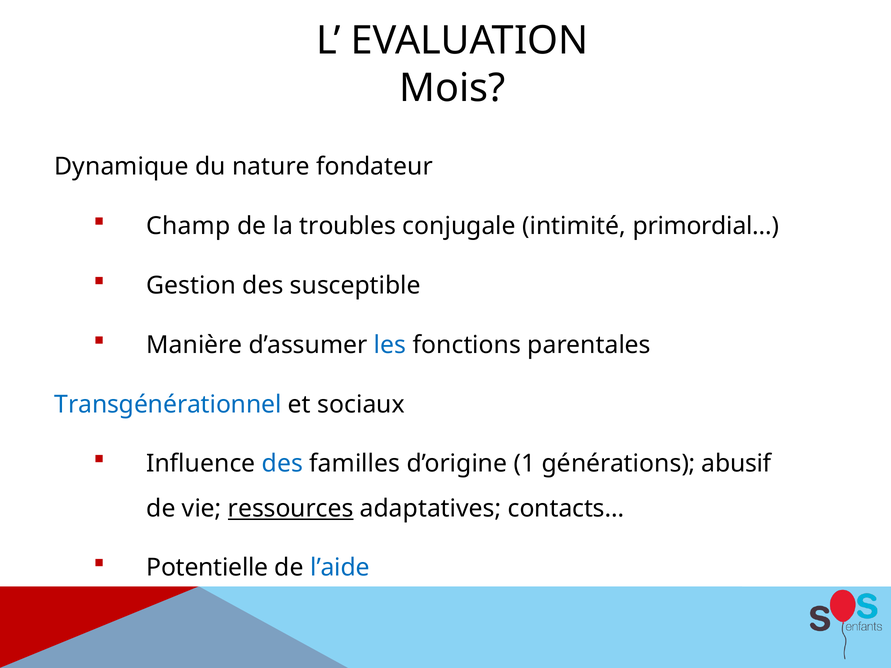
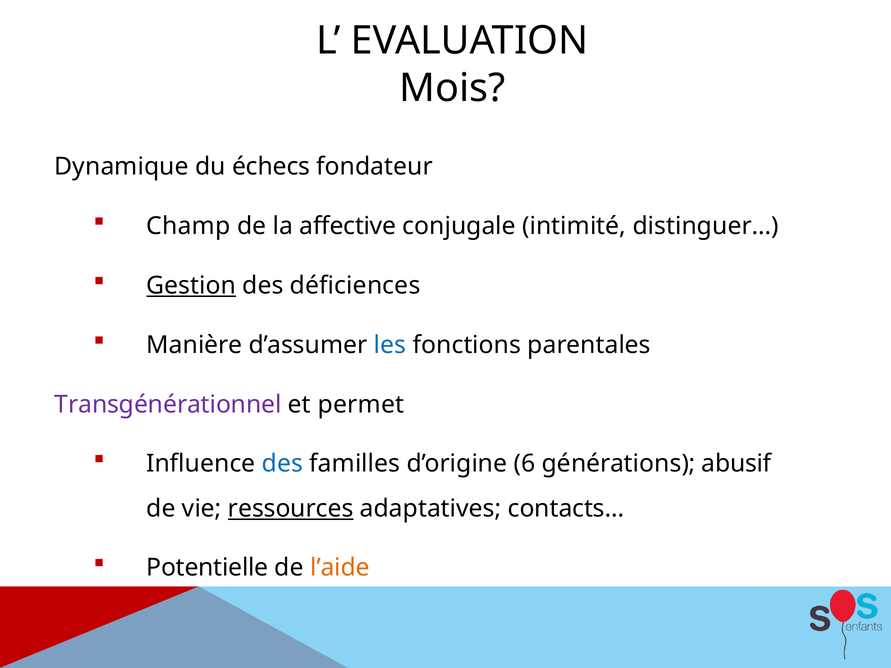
nature: nature -> échecs (271, 167)
troubles: troubles -> affective (348, 226)
primordial…: primordial… -> distinguer… (706, 226)
Gestion underline: none -> present (191, 286)
susceptible: susceptible -> déficiences (355, 286)
Transgénérationnel colour: blue -> purple (168, 404)
sociaux: sociaux -> permet (361, 404)
1: 1 -> 6 (525, 464)
l’aide colour: blue -> orange (340, 568)
